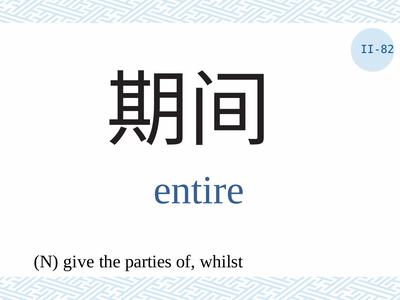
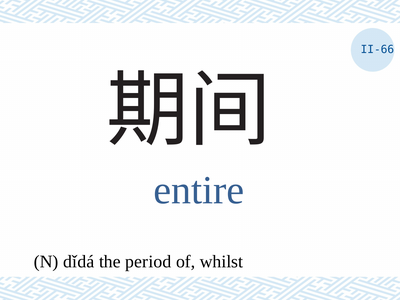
II-82: II-82 -> II-66 (377, 49)
give: give -> dǐdá (79, 262)
parties: parties -> period (148, 262)
